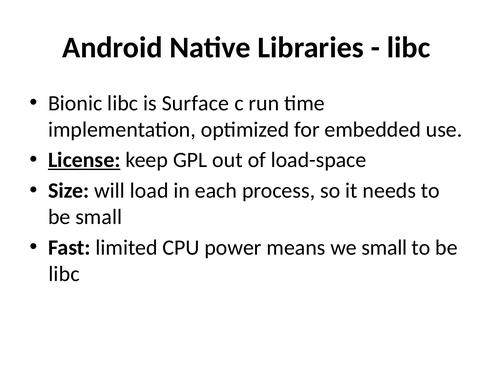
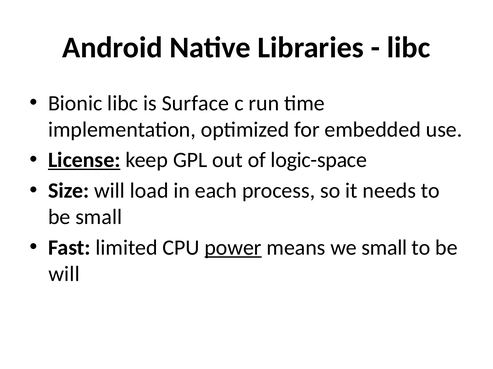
load-space: load-space -> logic-space (319, 160)
power underline: none -> present (233, 248)
libc: libc -> will (64, 274)
